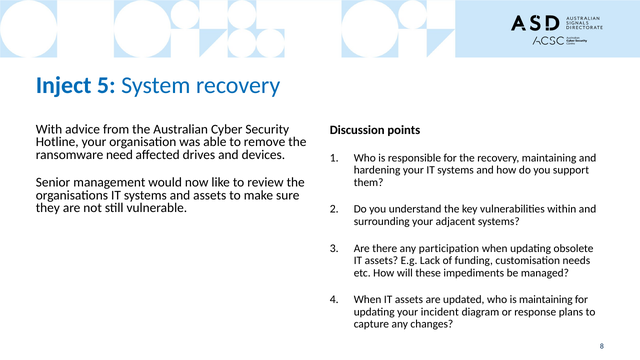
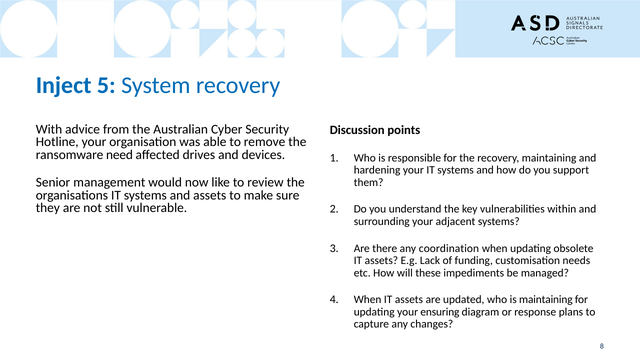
participation: participation -> coordination (449, 248)
incident: incident -> ensuring (440, 312)
